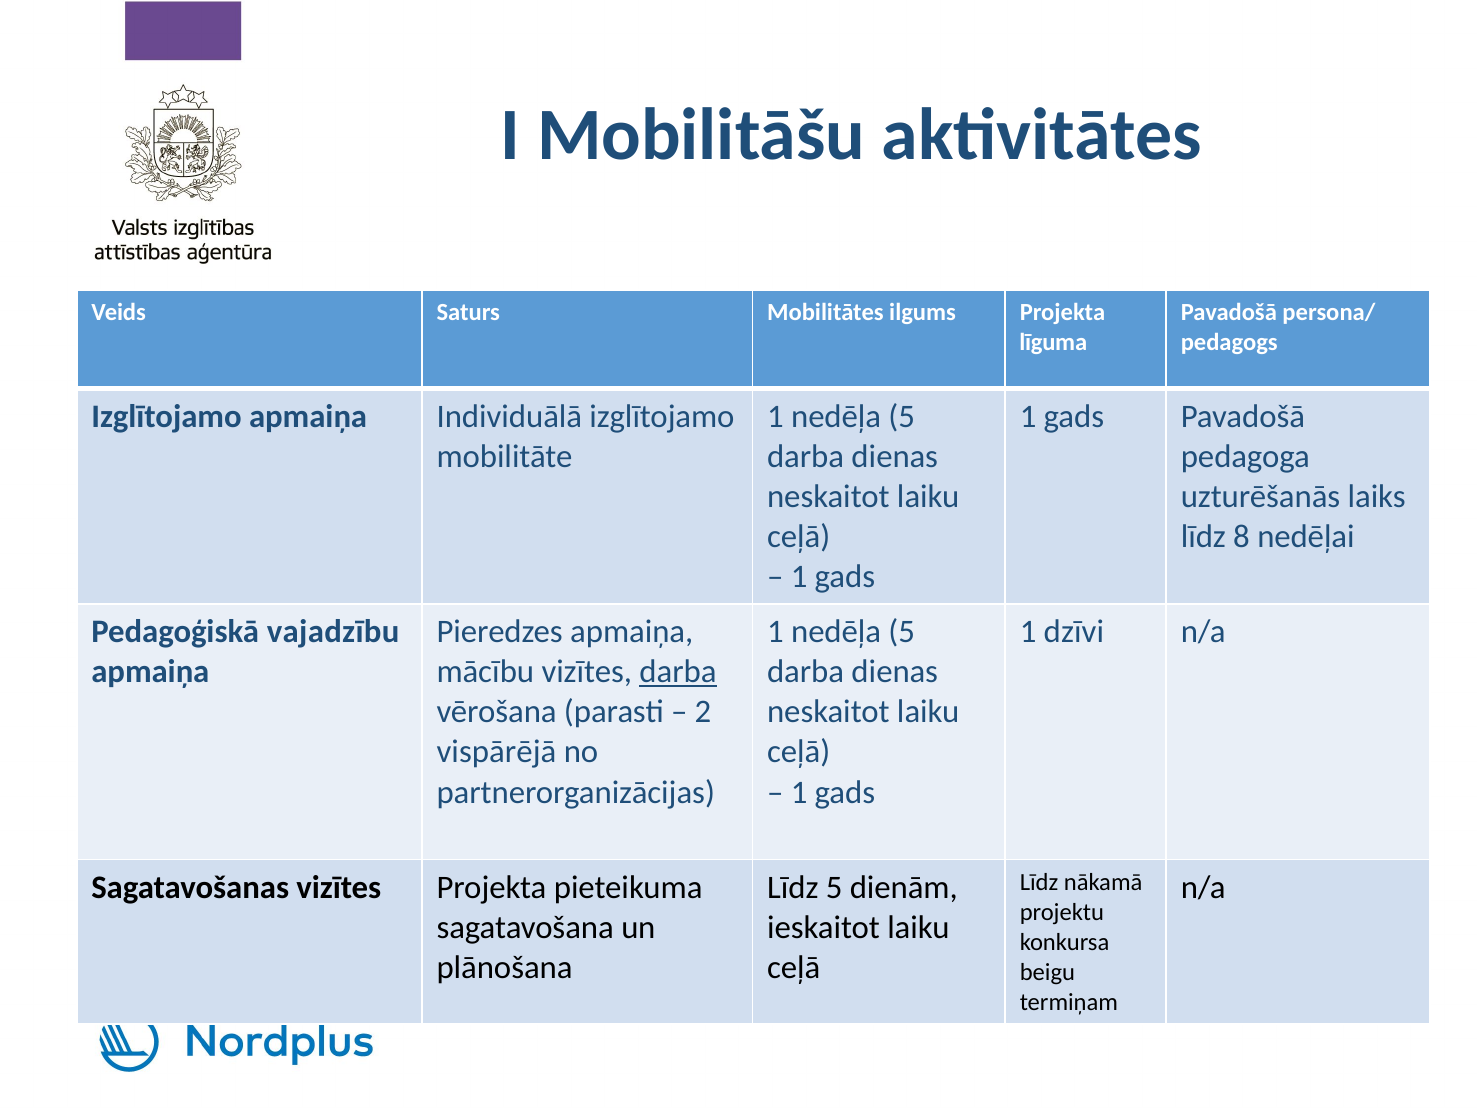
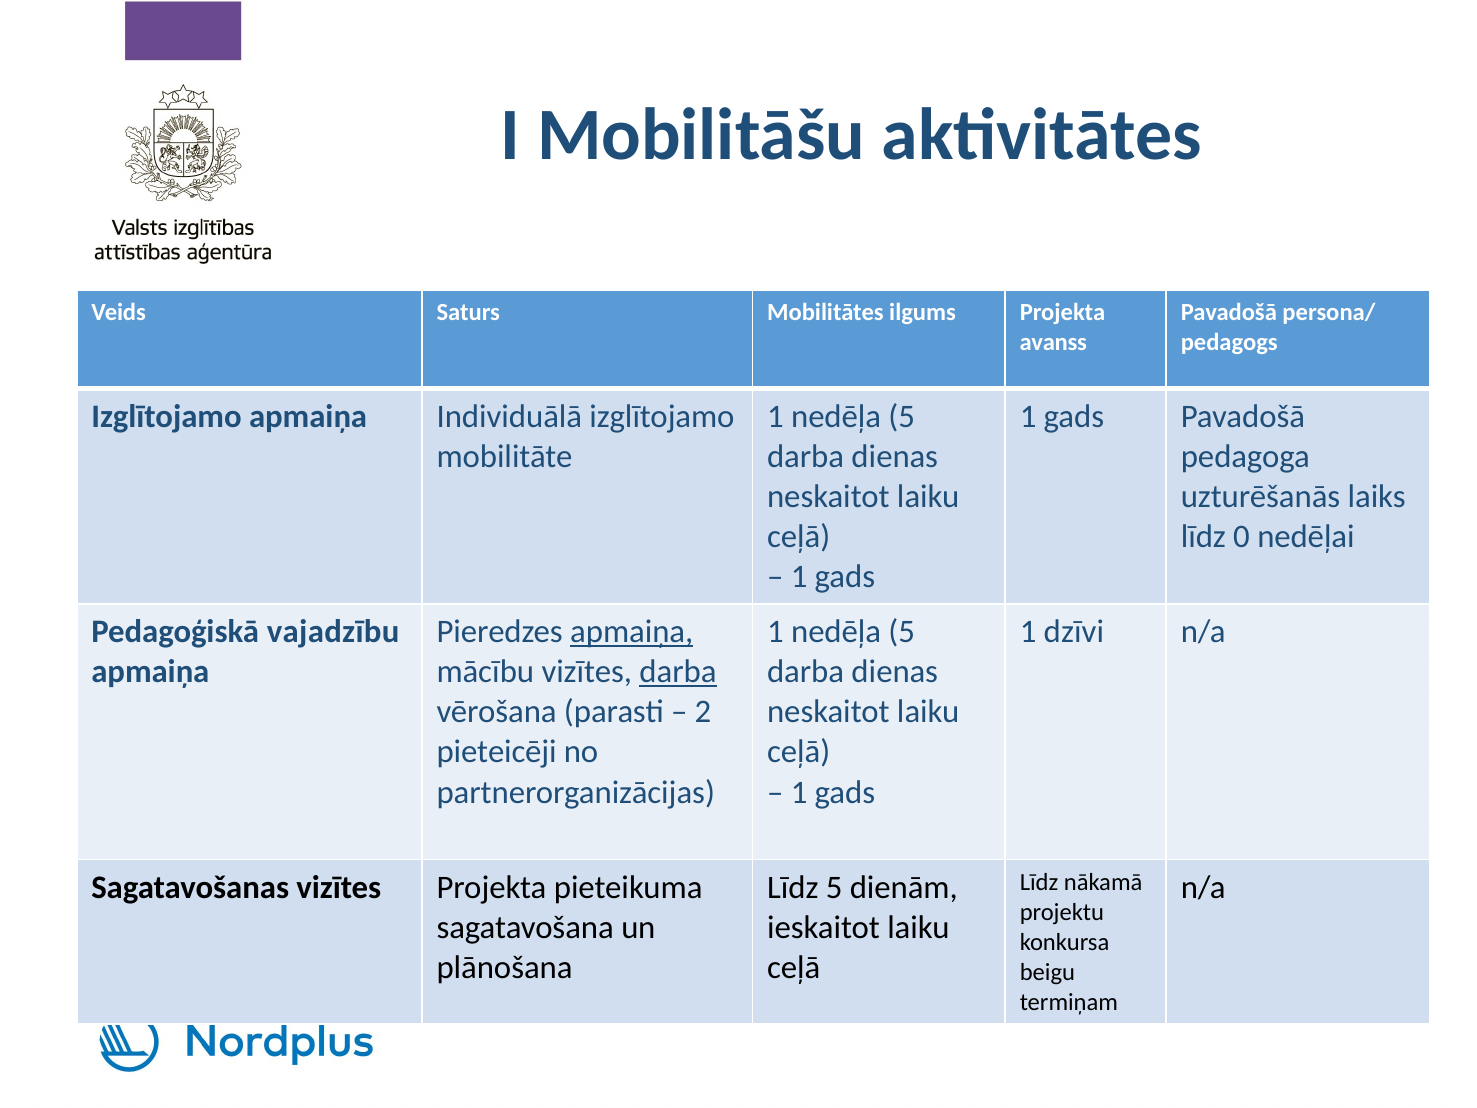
līguma: līguma -> avanss (1053, 342)
8: 8 -> 0 (1242, 536)
apmaiņa underline: none -> present (632, 632)
vispārējā: vispārējā -> pieteicēji (497, 752)
